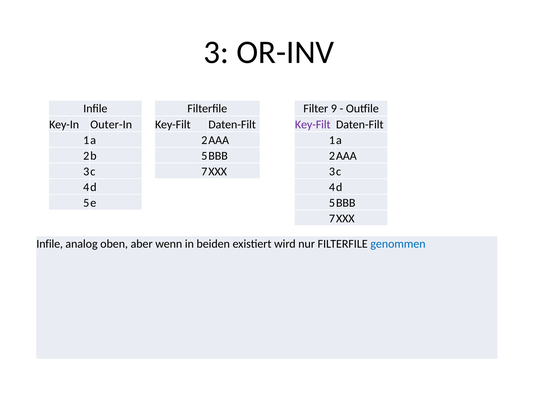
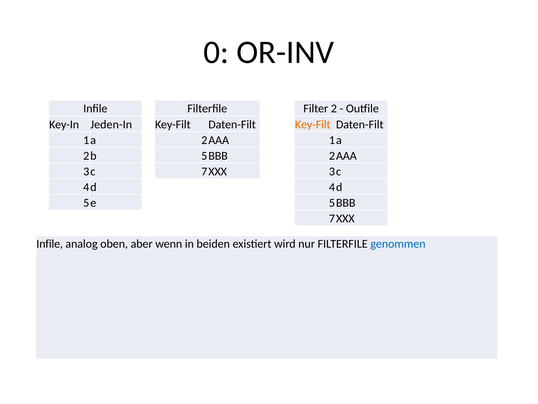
3: 3 -> 0 (216, 52)
9: 9 -> 2 (334, 109)
Outer-In: Outer-In -> Jeden-In (111, 124)
Key-Filt colour: purple -> orange (313, 124)
